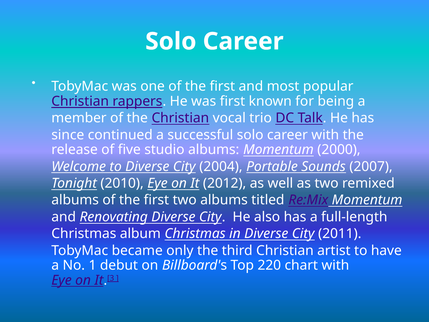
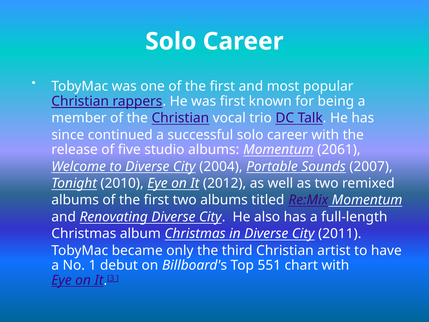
2000: 2000 -> 2061 (339, 150)
220: 220 -> 551 (269, 265)
